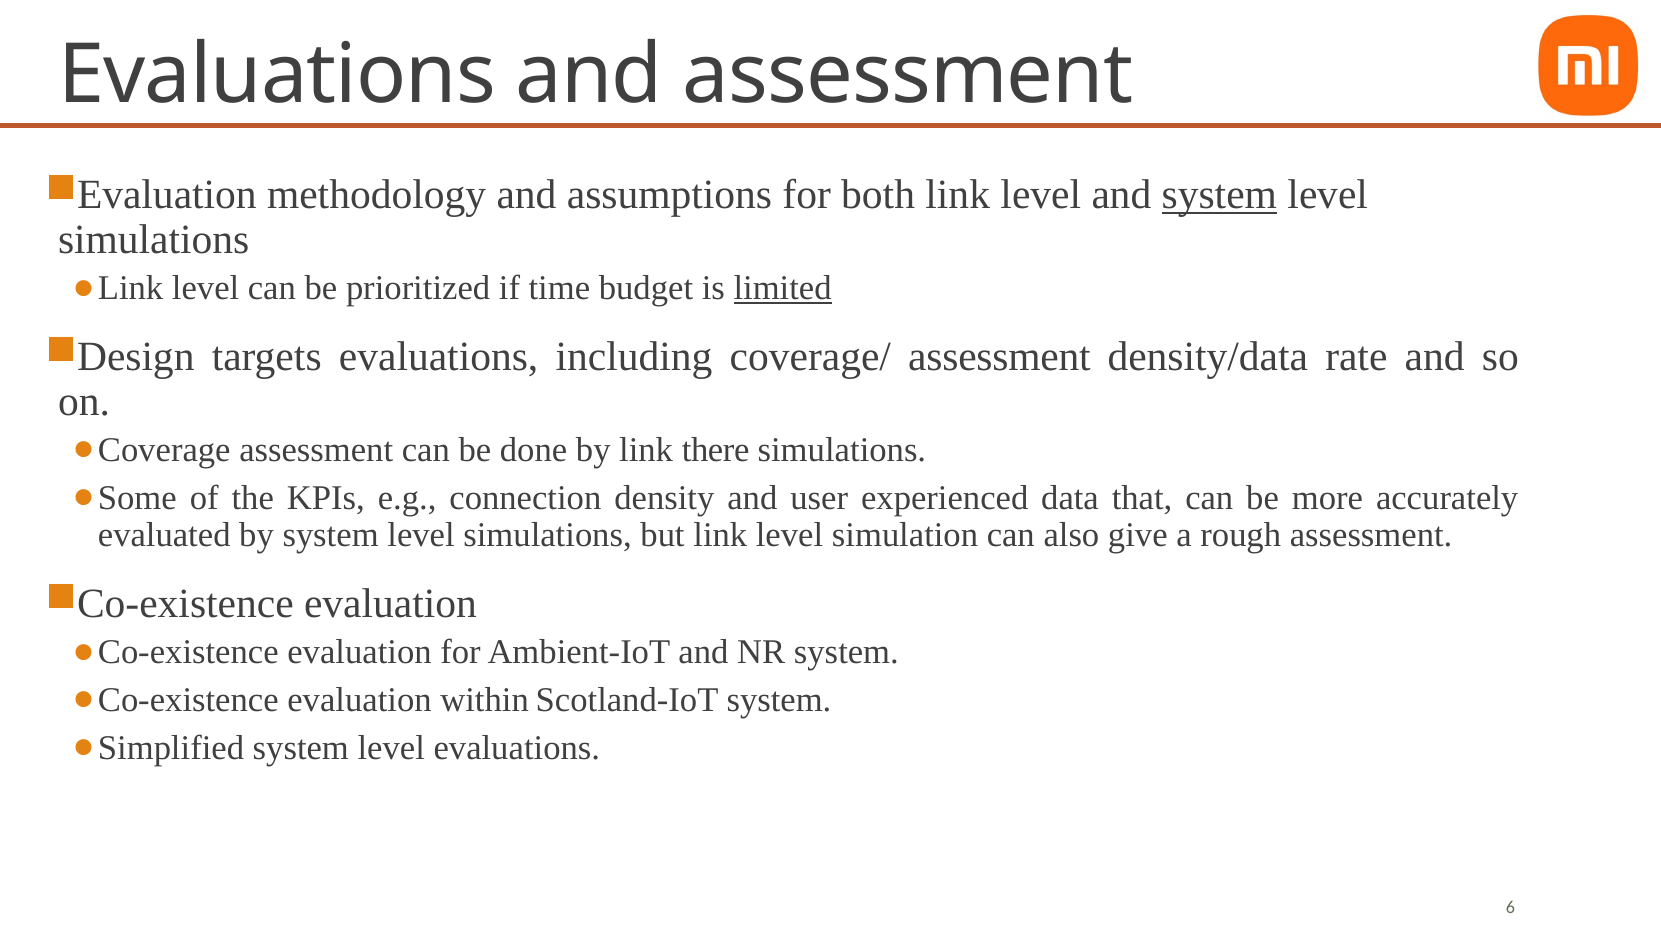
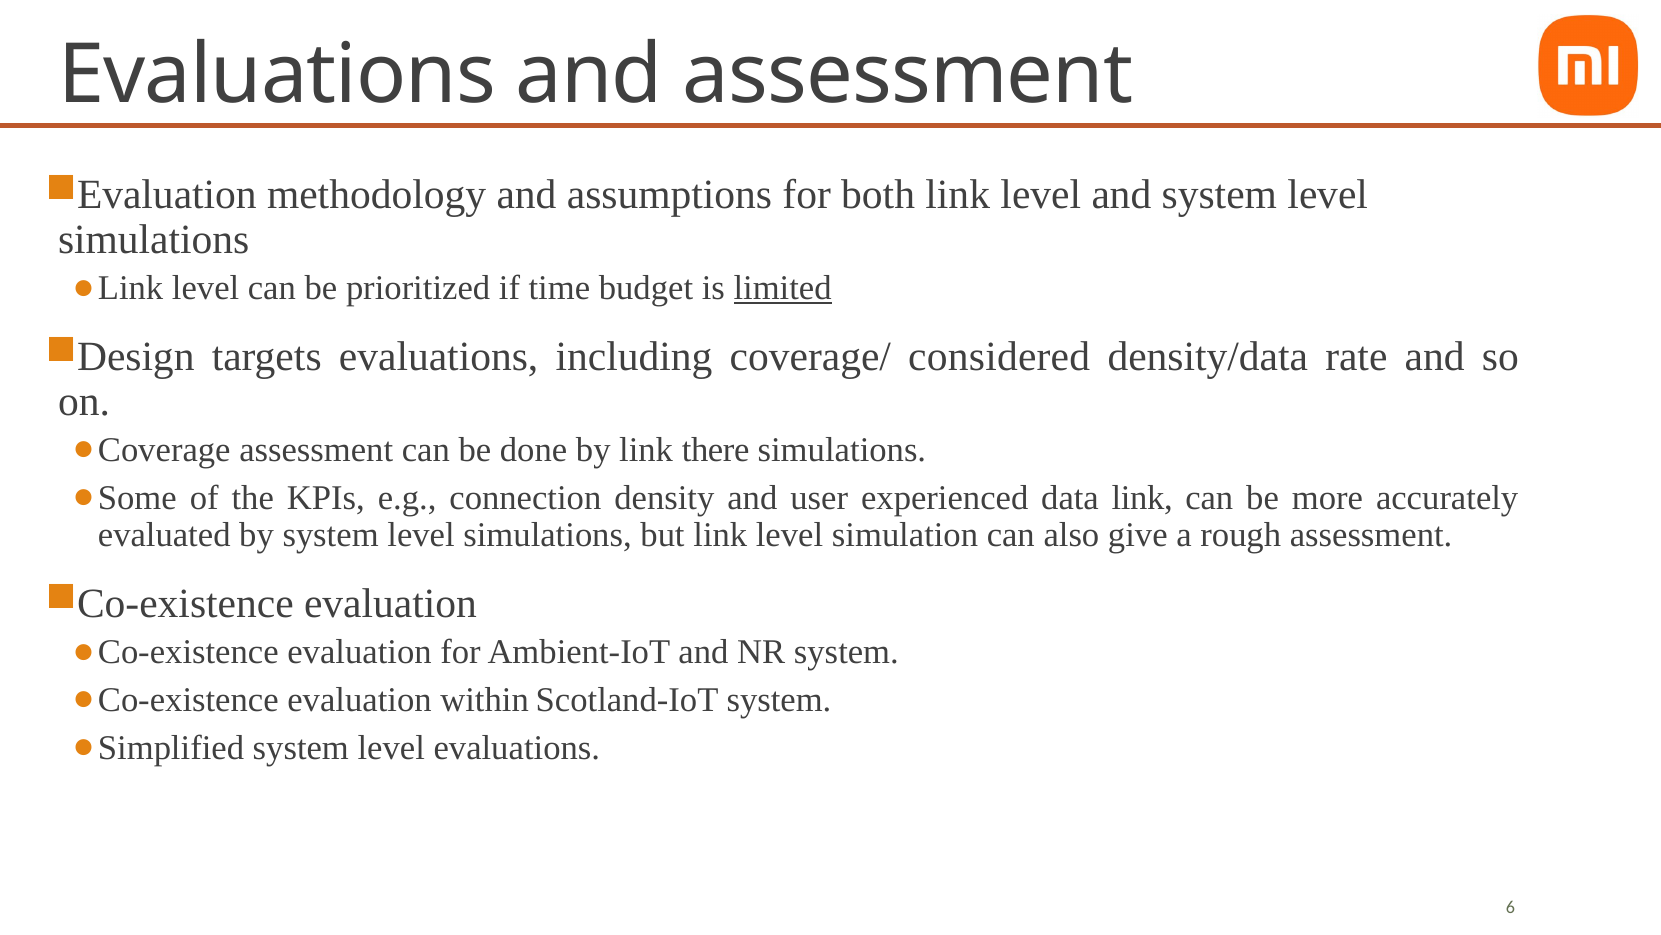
system underline: present -> none (1219, 195)
coverage/ assessment: assessment -> considered (999, 357)
data that: that -> link (1142, 497)
